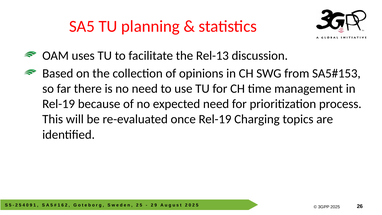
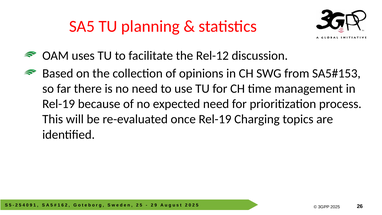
Rel-13: Rel-13 -> Rel-12 (212, 56)
